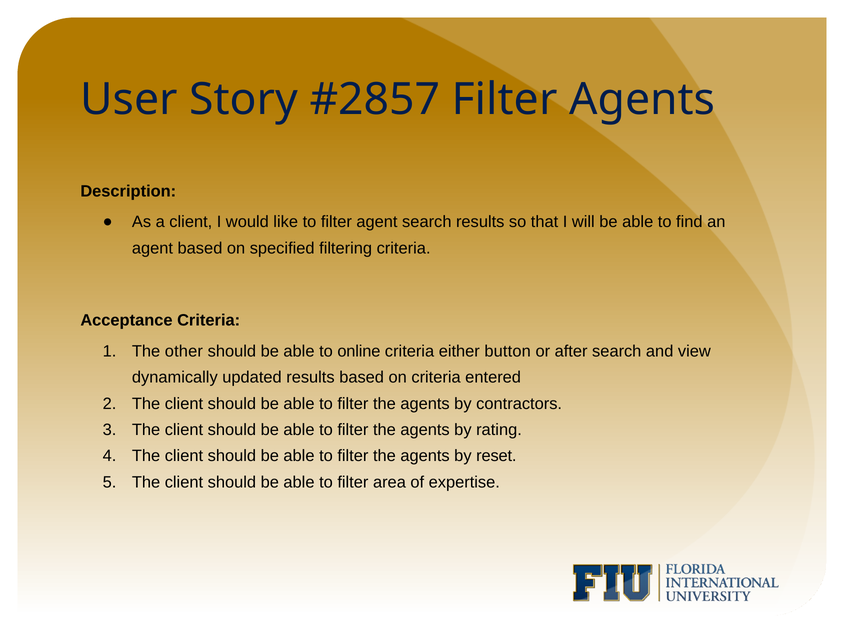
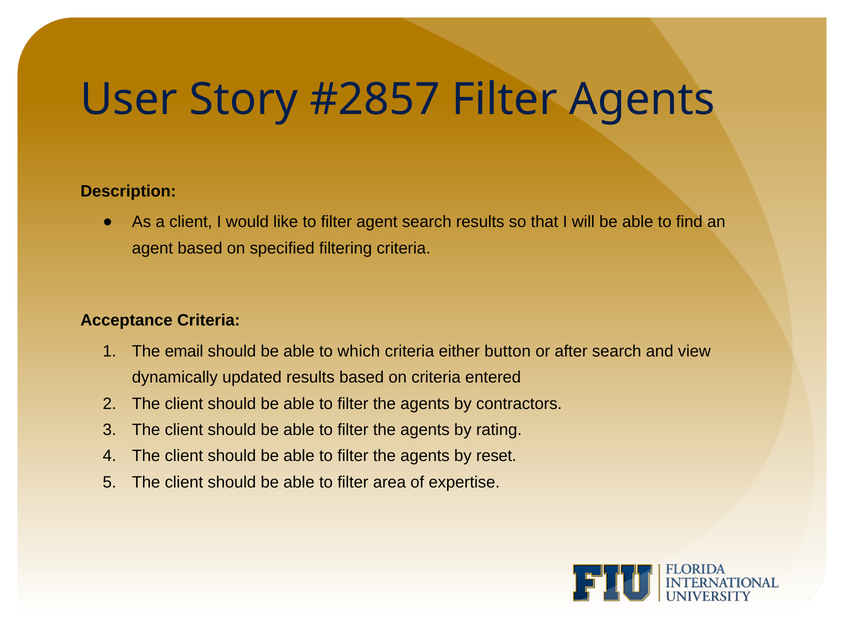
other: other -> email (184, 351)
online: online -> which (359, 351)
